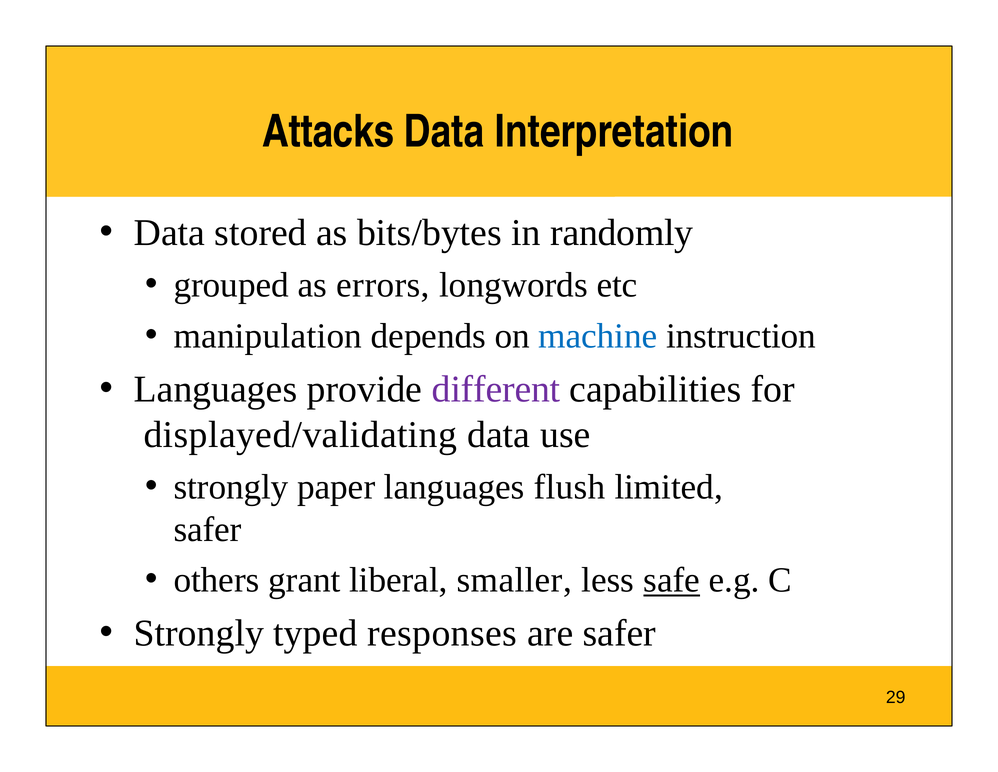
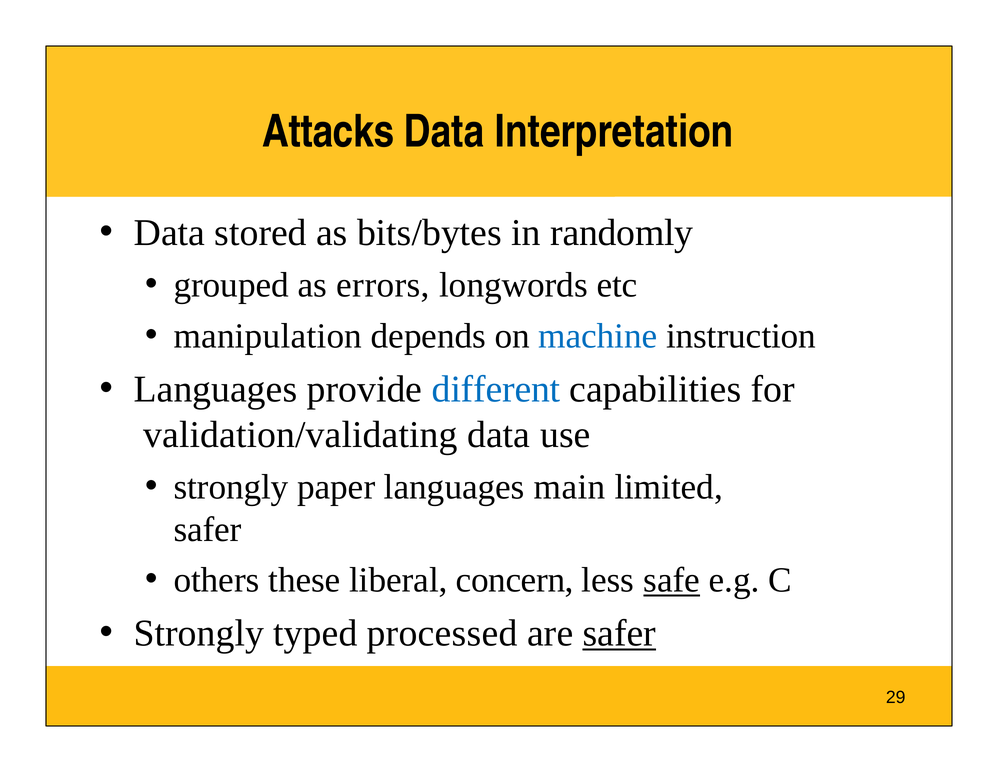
different colour: purple -> blue (496, 389)
displayed/validating: displayed/validating -> validation/validating (300, 434)
flush: flush -> main (570, 486)
grant: grant -> these (304, 580)
smaller: smaller -> concern (515, 580)
responses: responses -> processed (442, 633)
safer underline: none -> present (619, 633)
